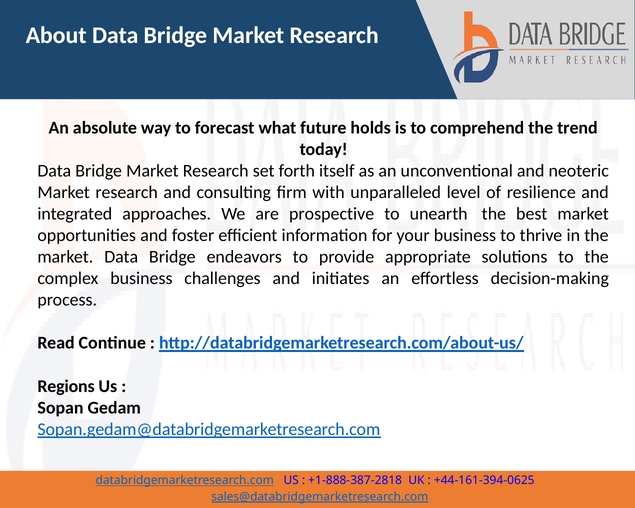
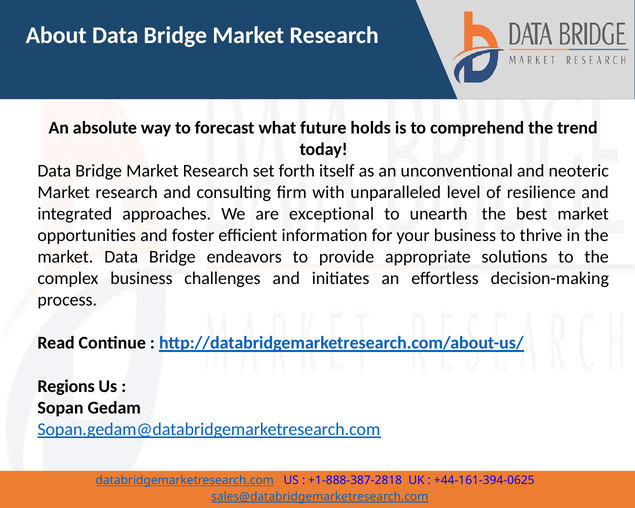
prospective: prospective -> exceptional (332, 214)
